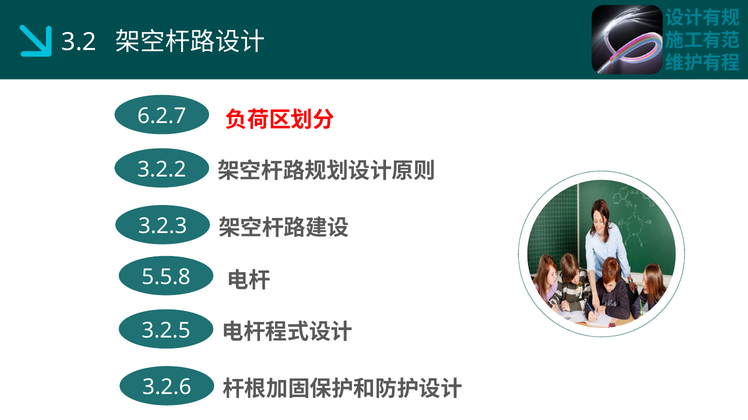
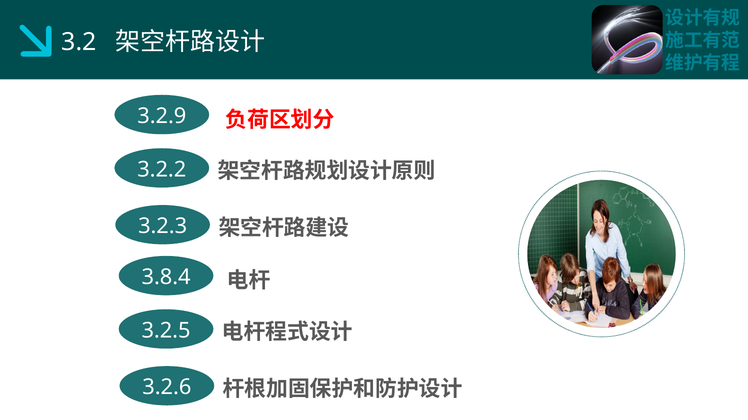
6.2.7: 6.2.7 -> 3.2.9 (162, 116)
5.5.8: 5.5.8 -> 3.8.4 (166, 278)
